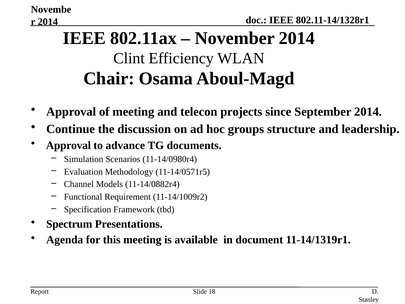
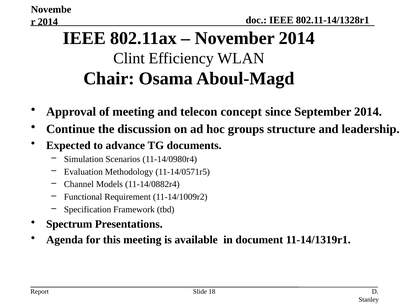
projects: projects -> concept (241, 112)
Approval: Approval -> Expected (68, 145)
